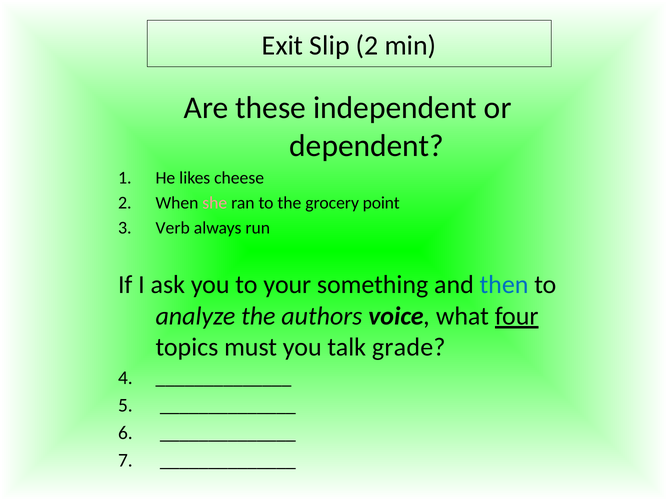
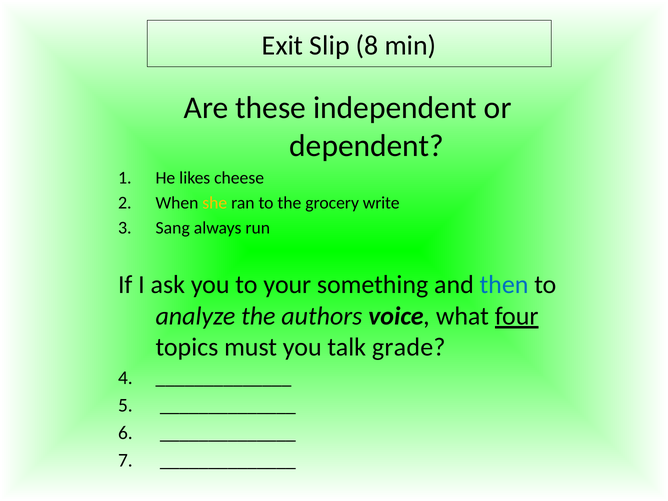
Slip 2: 2 -> 8 (367, 45)
she colour: pink -> yellow (215, 203)
point: point -> write (381, 203)
Verb: Verb -> Sang (173, 228)
